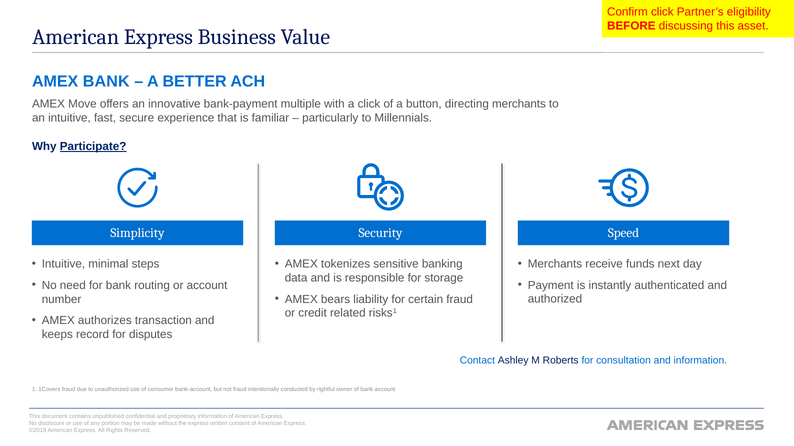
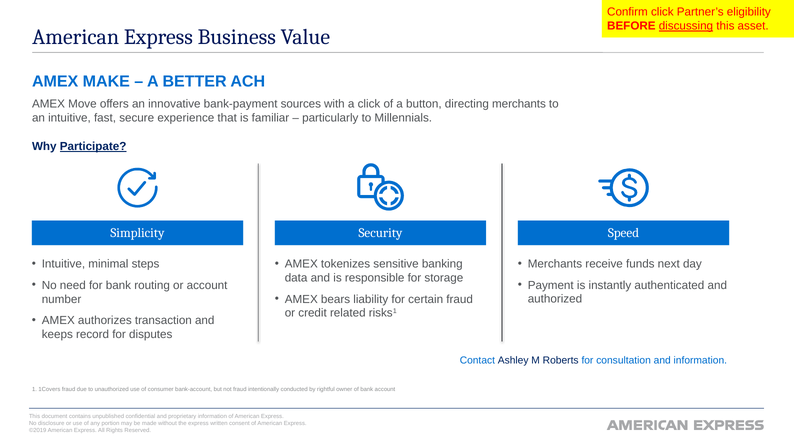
discussing underline: none -> present (686, 26)
AMEX BANK: BANK -> MAKE (106, 82)
multiple: multiple -> sources (301, 104)
